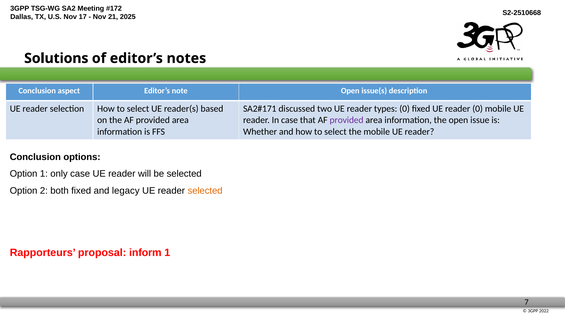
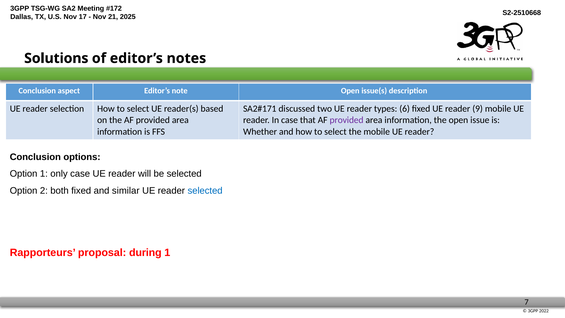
types 0: 0 -> 6 (405, 109)
reader 0: 0 -> 9 (478, 109)
legacy: legacy -> similar (126, 191)
selected colour: orange -> blue (205, 191)
inform: inform -> during (145, 252)
